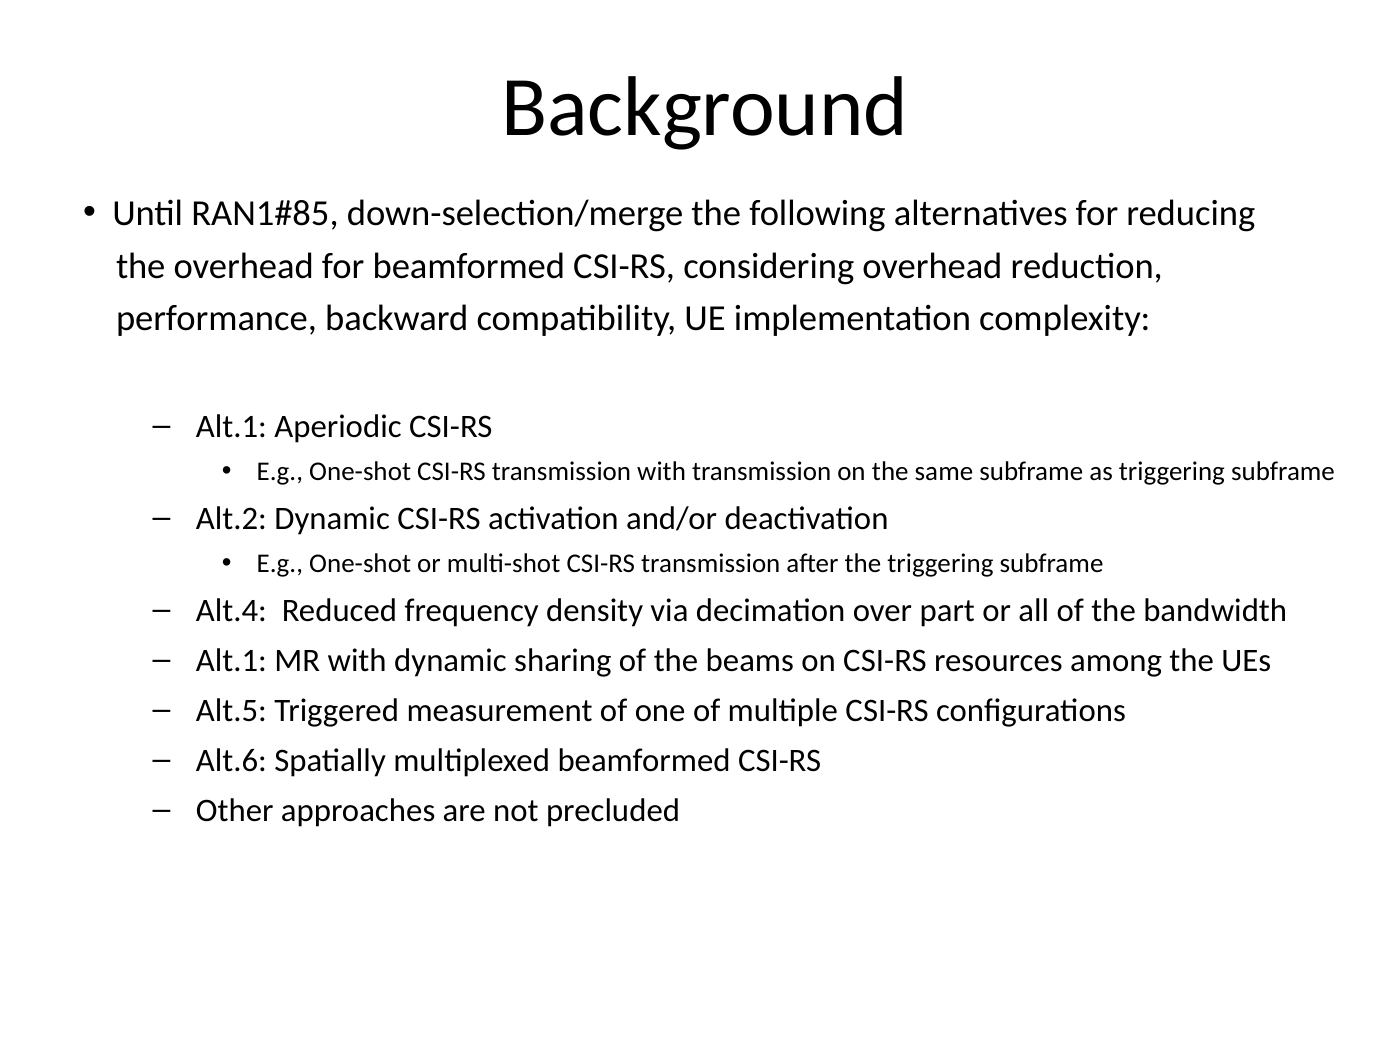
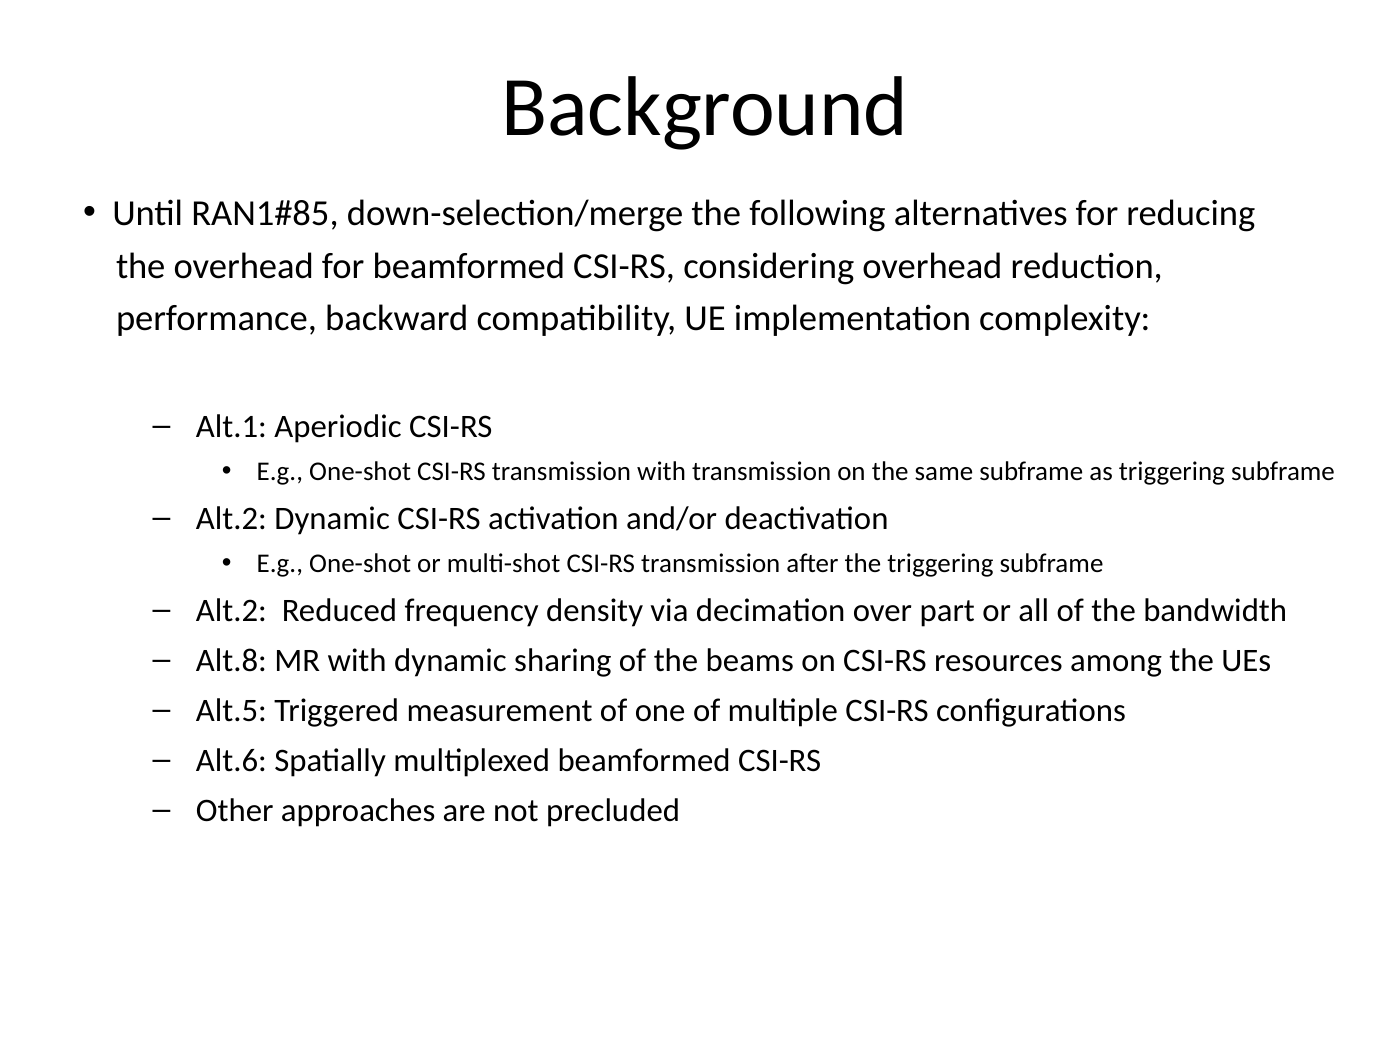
Alt.4: Alt.4 -> Alt.2 (231, 611)
Alt.1: Alt.1 -> Alt.8 (231, 661)
